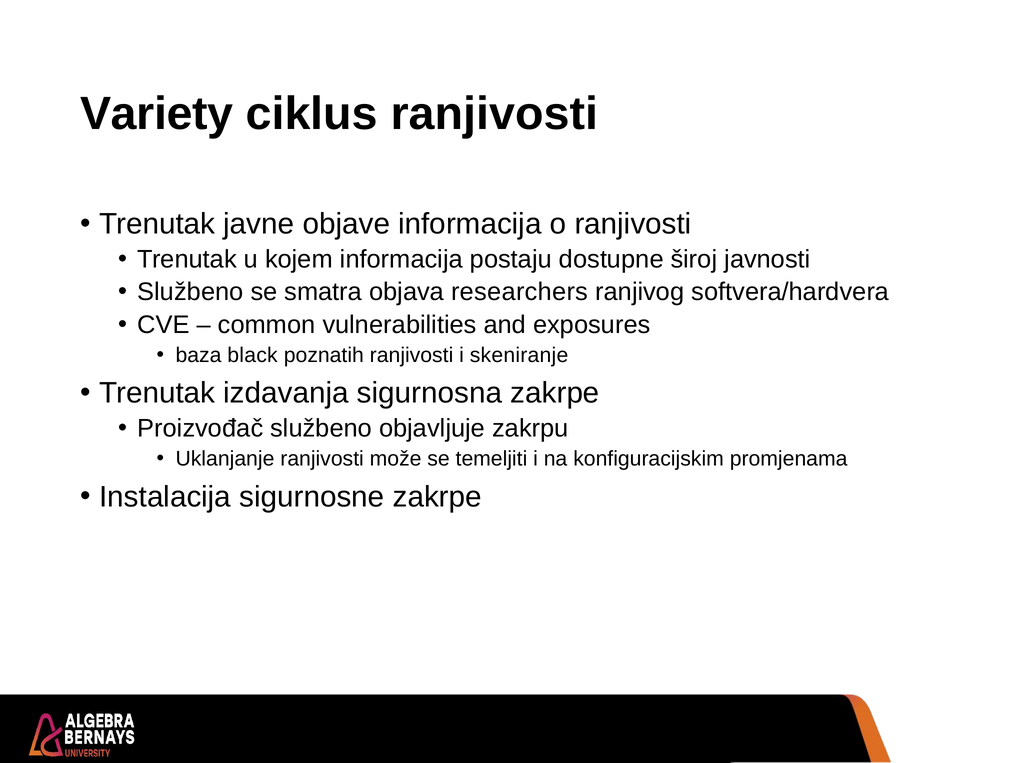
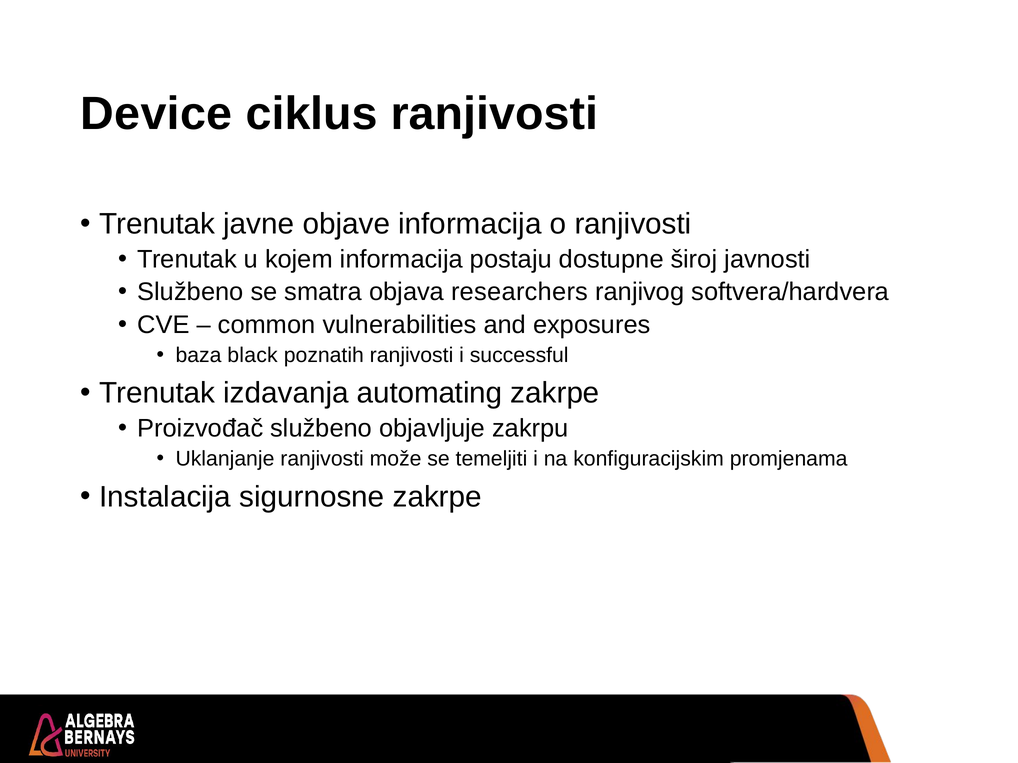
Variety: Variety -> Device (156, 114)
skeniranje: skeniranje -> successful (519, 355)
sigurnosna: sigurnosna -> automating (430, 393)
